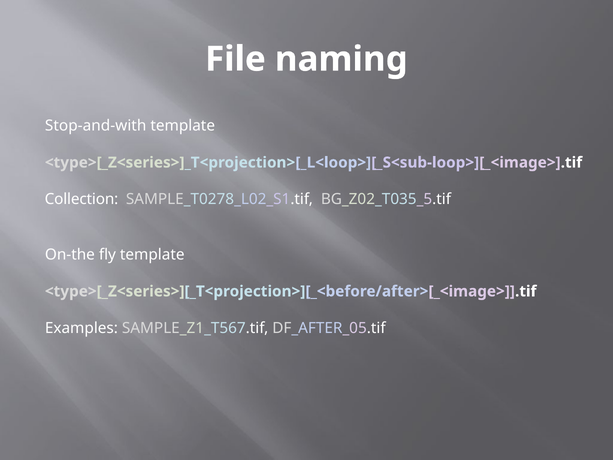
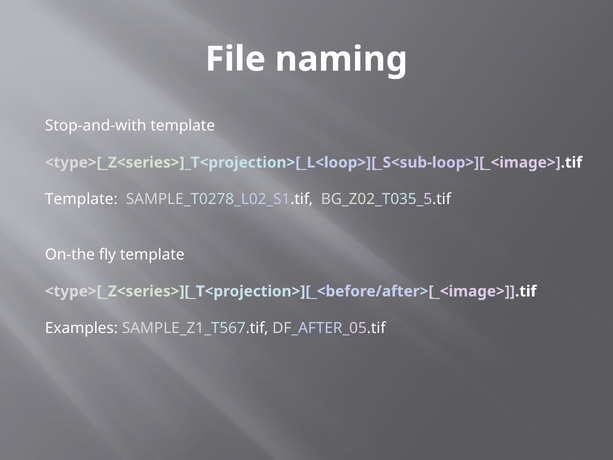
Collection: Collection -> Template (81, 199)
